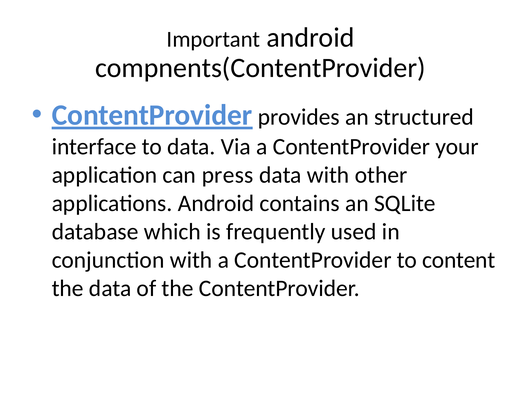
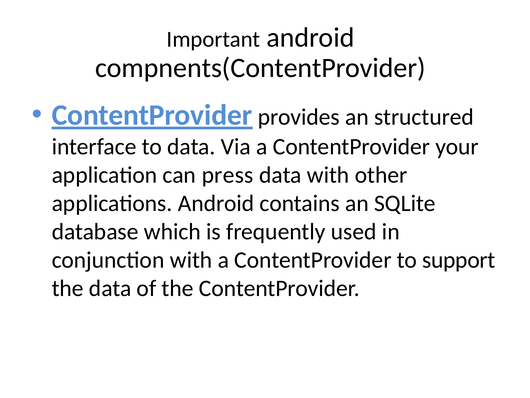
content: content -> support (459, 260)
